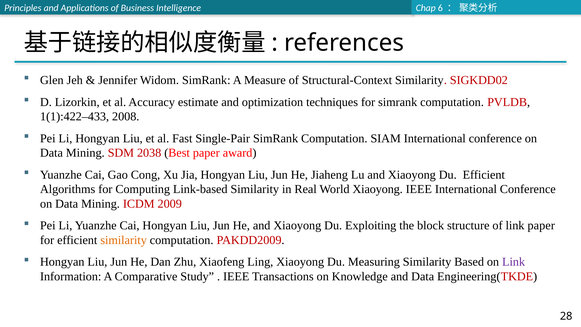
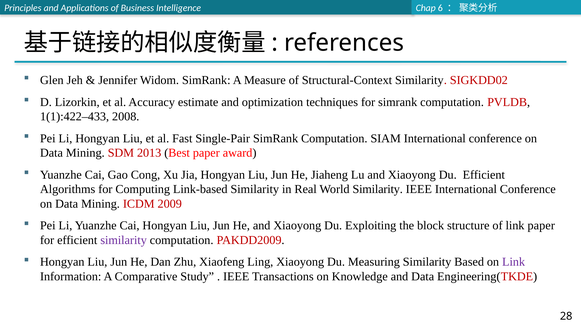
2038: 2038 -> 2013 (149, 153)
World Xiaoyong: Xiaoyong -> Similarity (378, 189)
similarity colour: orange -> purple (124, 240)
